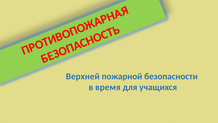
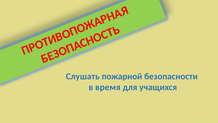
Верхней: Верхней -> Слушать (83, 76)
